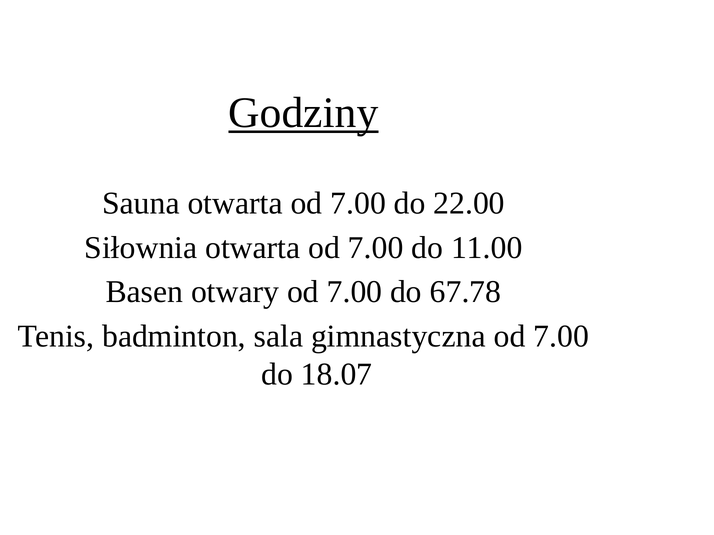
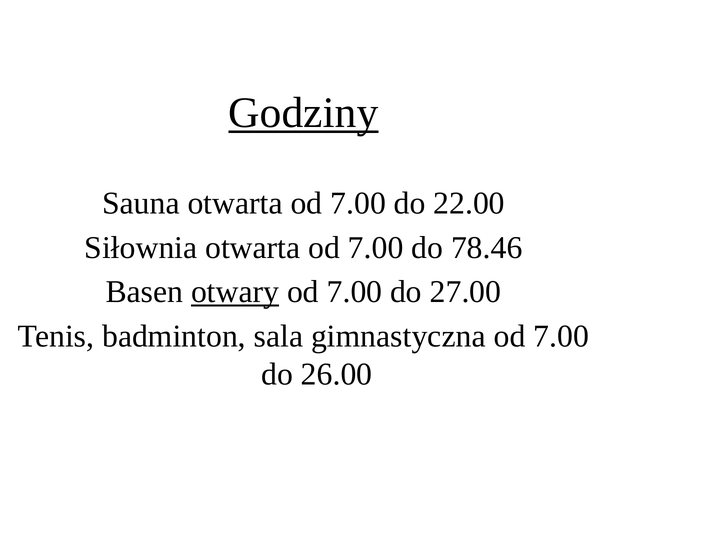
11.00: 11.00 -> 78.46 (487, 248)
otwary underline: none -> present (235, 292)
67.78: 67.78 -> 27.00 (465, 292)
18.07: 18.07 -> 26.00 (337, 375)
